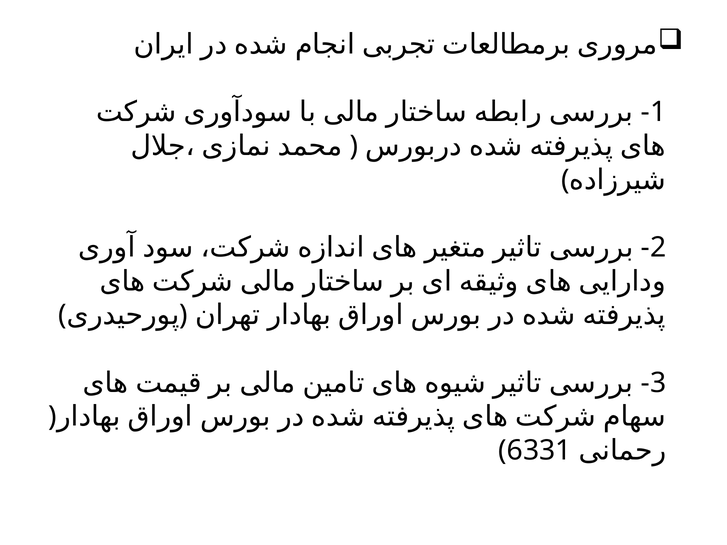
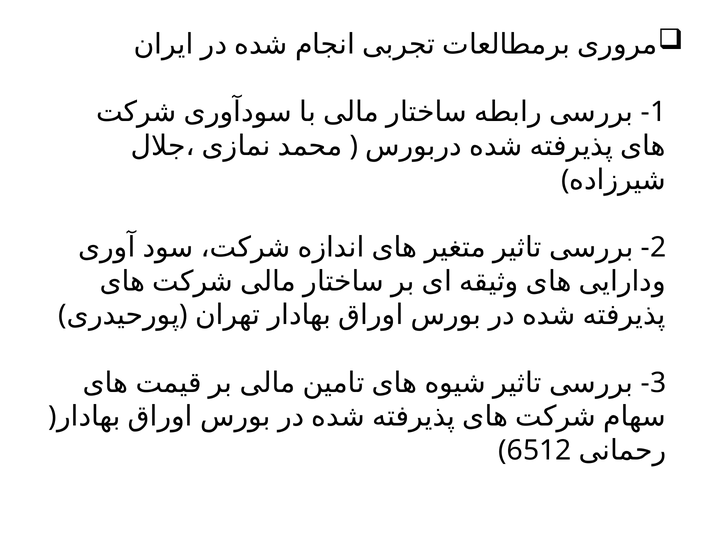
6331: 6331 -> 6512 (539, 451)
